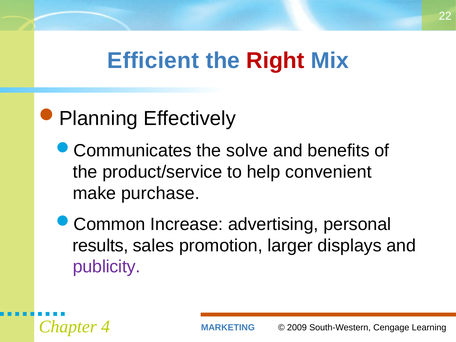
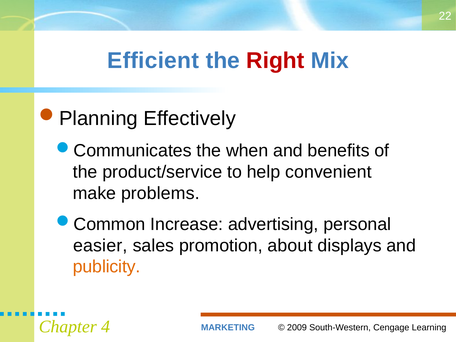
solve: solve -> when (247, 151)
purchase: purchase -> problems (160, 193)
results: results -> easier (100, 246)
larger: larger -> about (290, 246)
publicity colour: purple -> orange (107, 267)
